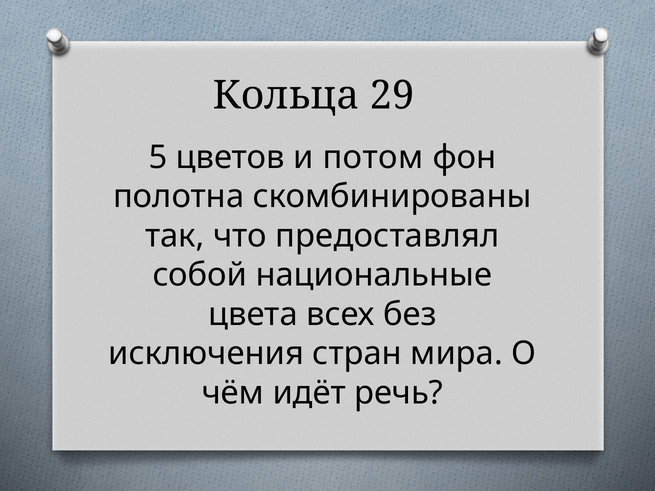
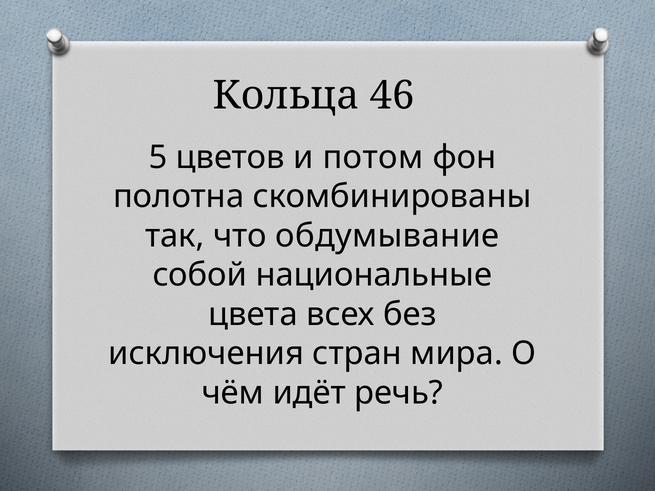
29: 29 -> 46 (392, 95)
предоставлял: предоставлял -> обдумывание (387, 236)
